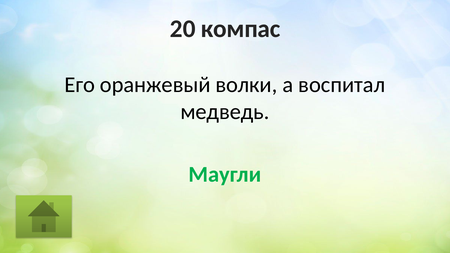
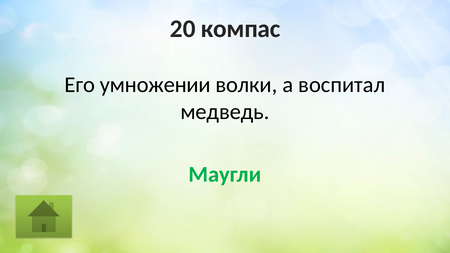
оранжевый: оранжевый -> умножении (155, 85)
